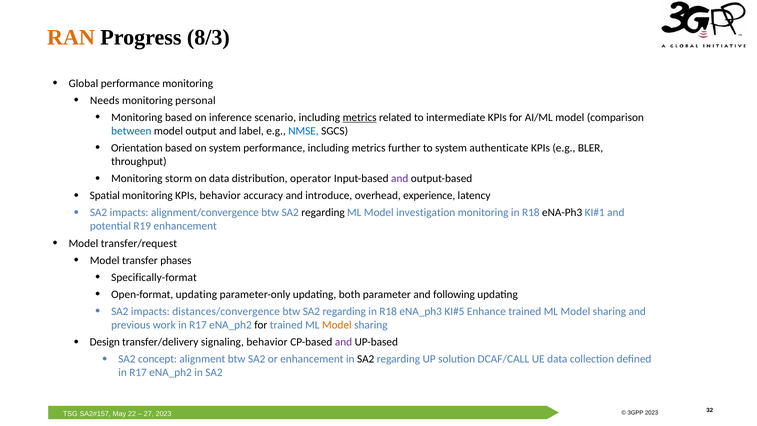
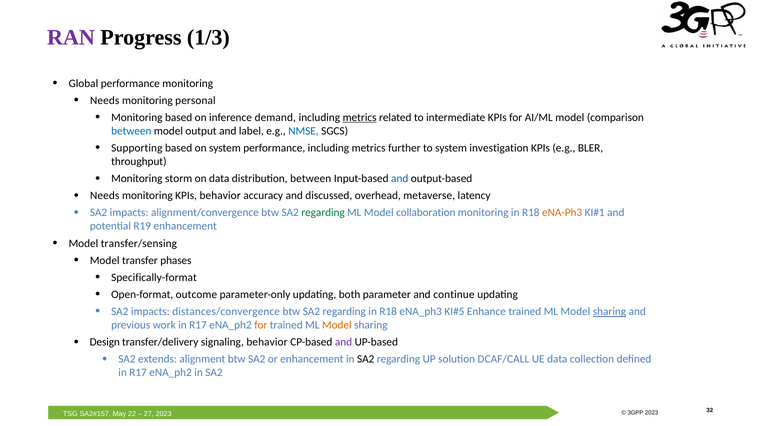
RAN colour: orange -> purple (71, 37)
8/3: 8/3 -> 1/3 (208, 37)
scenario: scenario -> demand (275, 117)
Orientation: Orientation -> Supporting (137, 148)
authenticate: authenticate -> investigation (499, 148)
distribution operator: operator -> between (311, 179)
and colour: purple -> blue (400, 179)
Spatial: Spatial -> Needs (105, 196)
introduce: introduce -> discussed (329, 196)
experience: experience -> metaverse (429, 196)
regarding colour: black -> green (323, 213)
investigation: investigation -> collaboration (426, 213)
eNA-Ph3 colour: black -> orange (562, 213)
transfer/request: transfer/request -> transfer/sensing (139, 243)
Open-format updating: updating -> outcome (196, 294)
following: following -> continue (454, 294)
sharing underline: none -> present (609, 311)
for colour: black -> orange (261, 325)
concept: concept -> extends (157, 359)
